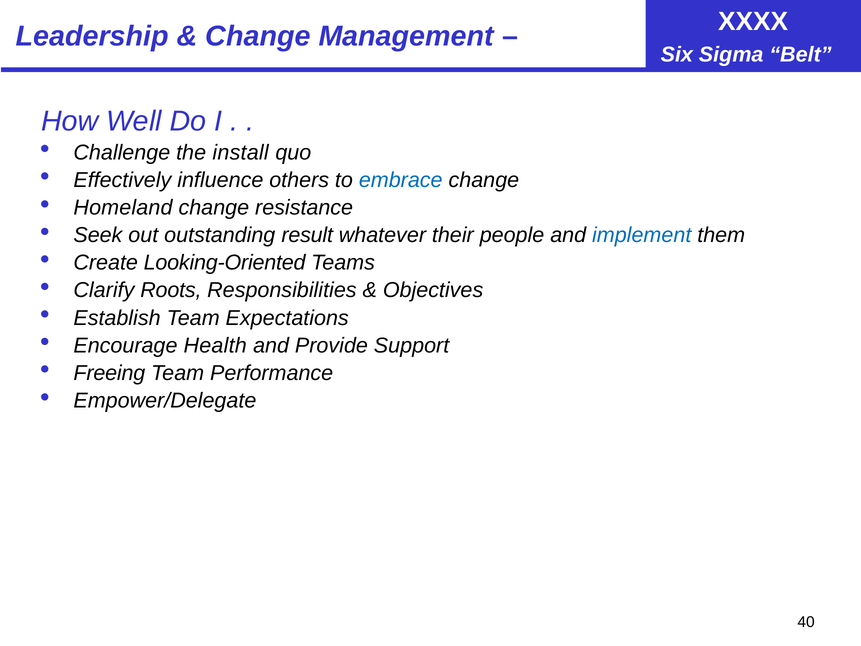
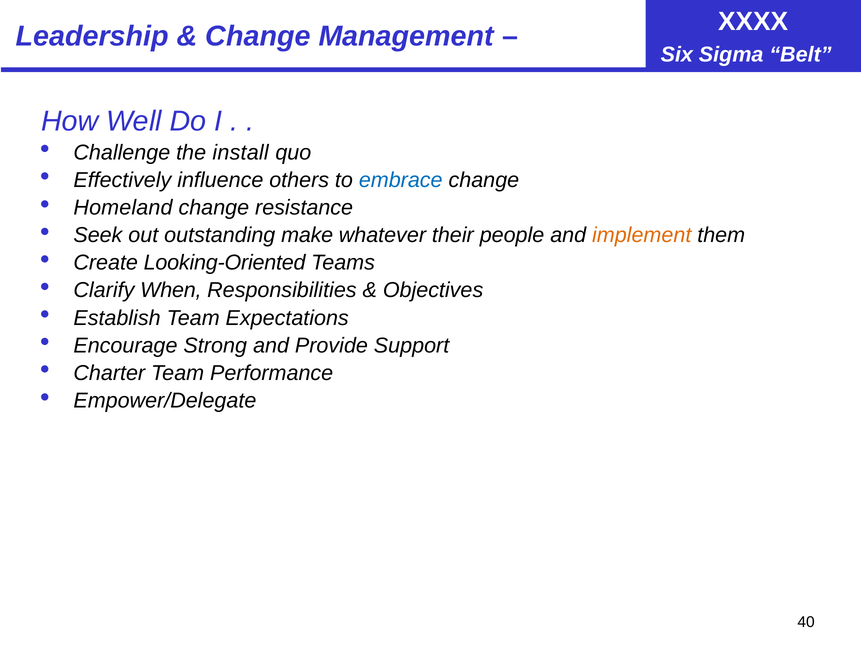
result: result -> make (307, 235)
implement colour: blue -> orange (642, 235)
Roots: Roots -> When (171, 290)
Health: Health -> Strong (215, 345)
Freeing: Freeing -> Charter (109, 373)
